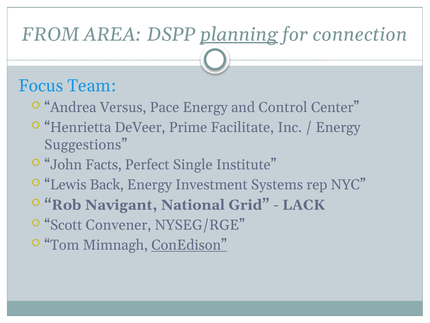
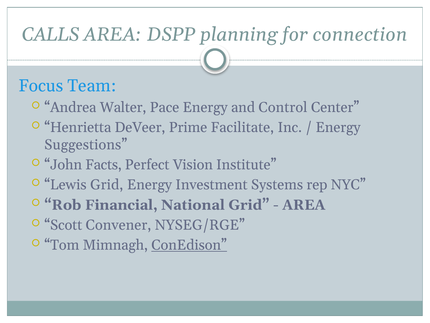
FROM: FROM -> CALLS (51, 34)
planning underline: present -> none (239, 34)
Versus: Versus -> Walter (123, 107)
Single: Single -> Vision (193, 165)
Lewis Back: Back -> Grid (107, 185)
Navigant: Navigant -> Financial (121, 205)
LACK: LACK -> AREA (304, 205)
